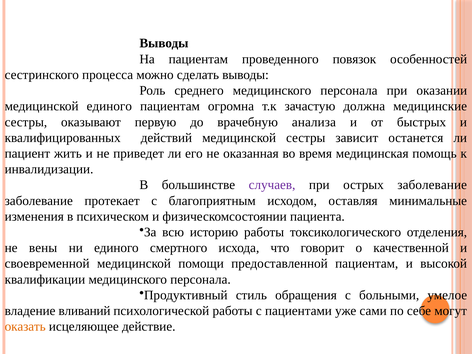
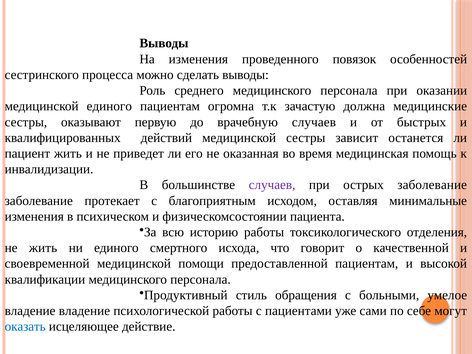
На пациентам: пациентам -> изменения (198, 59)
врачебную анализа: анализа -> случаев (314, 122)
не вены: вены -> жить (43, 248)
владение вливаний: вливаний -> владение (84, 311)
оказать colour: orange -> blue (25, 327)
